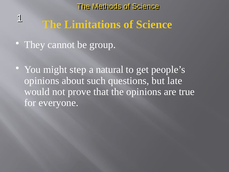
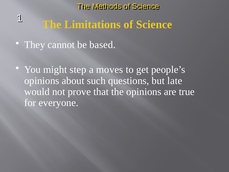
group: group -> based (103, 45)
natural: natural -> moves (110, 70)
